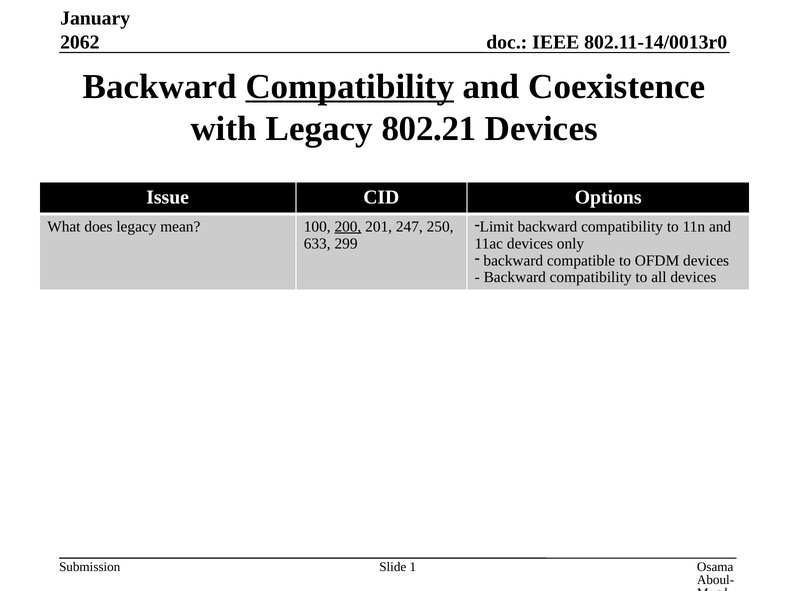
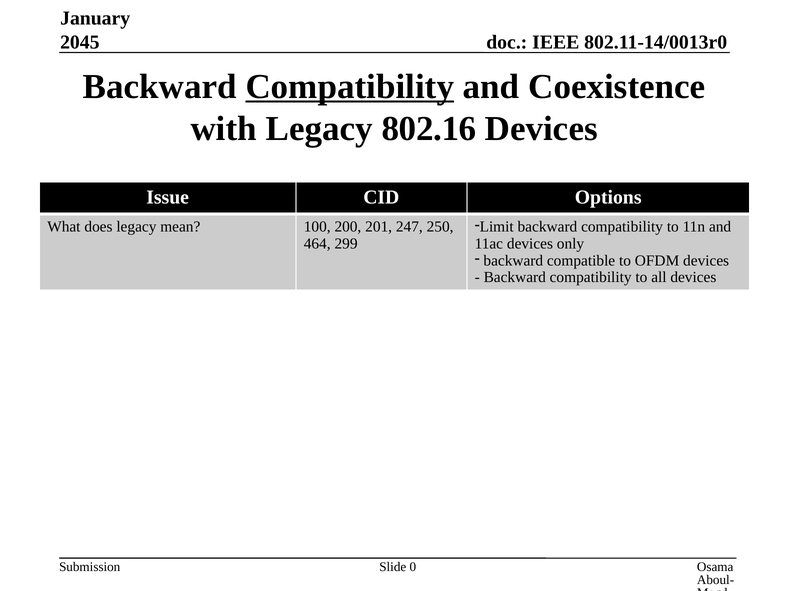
2062: 2062 -> 2045 (80, 42)
802.21: 802.21 -> 802.16 (429, 129)
200 underline: present -> none (348, 227)
633: 633 -> 464 (317, 244)
1: 1 -> 0 (413, 568)
